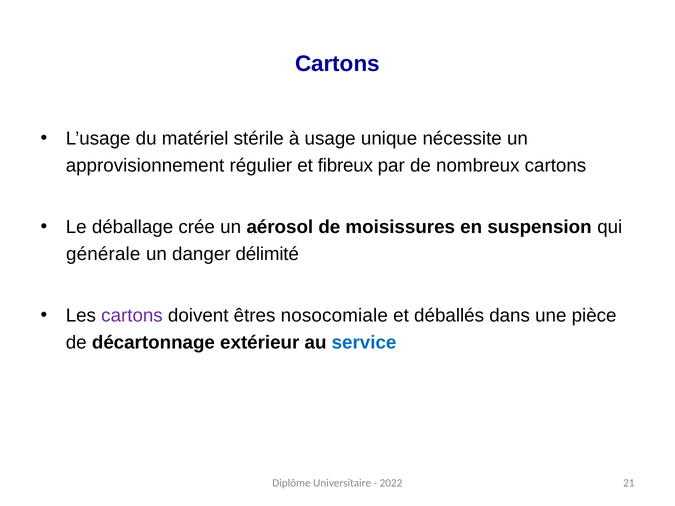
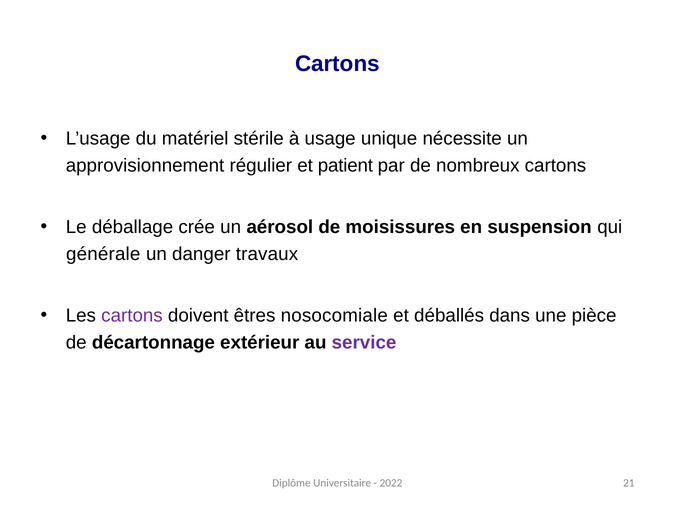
fibreux: fibreux -> patient (345, 166)
délimité: délimité -> travaux (267, 254)
service colour: blue -> purple (364, 343)
